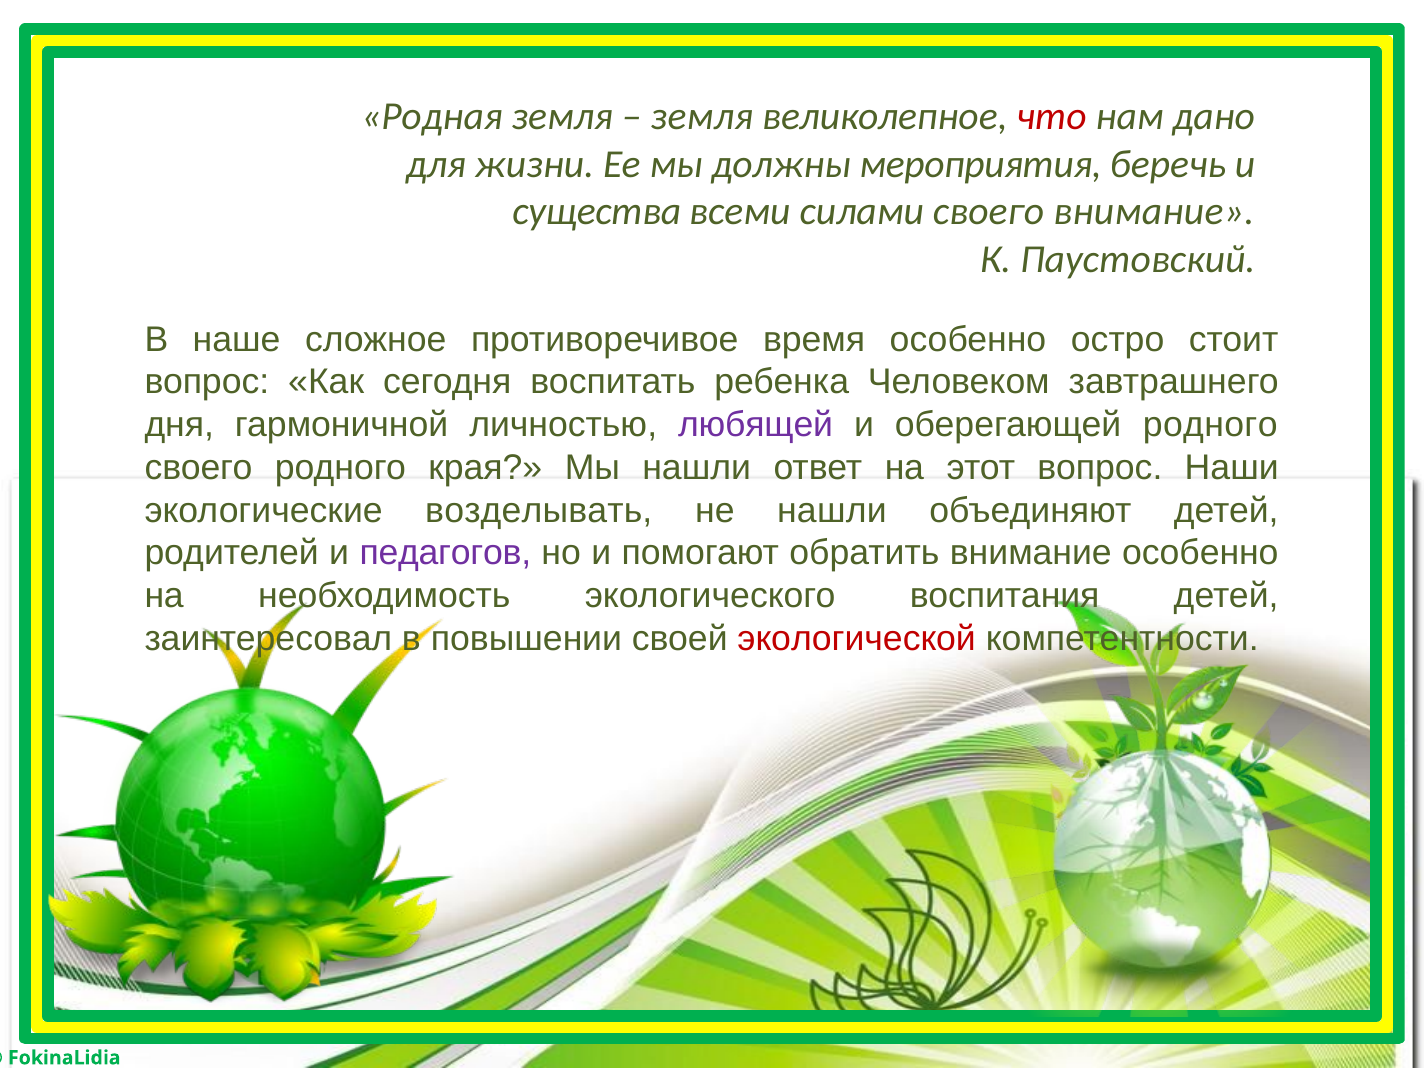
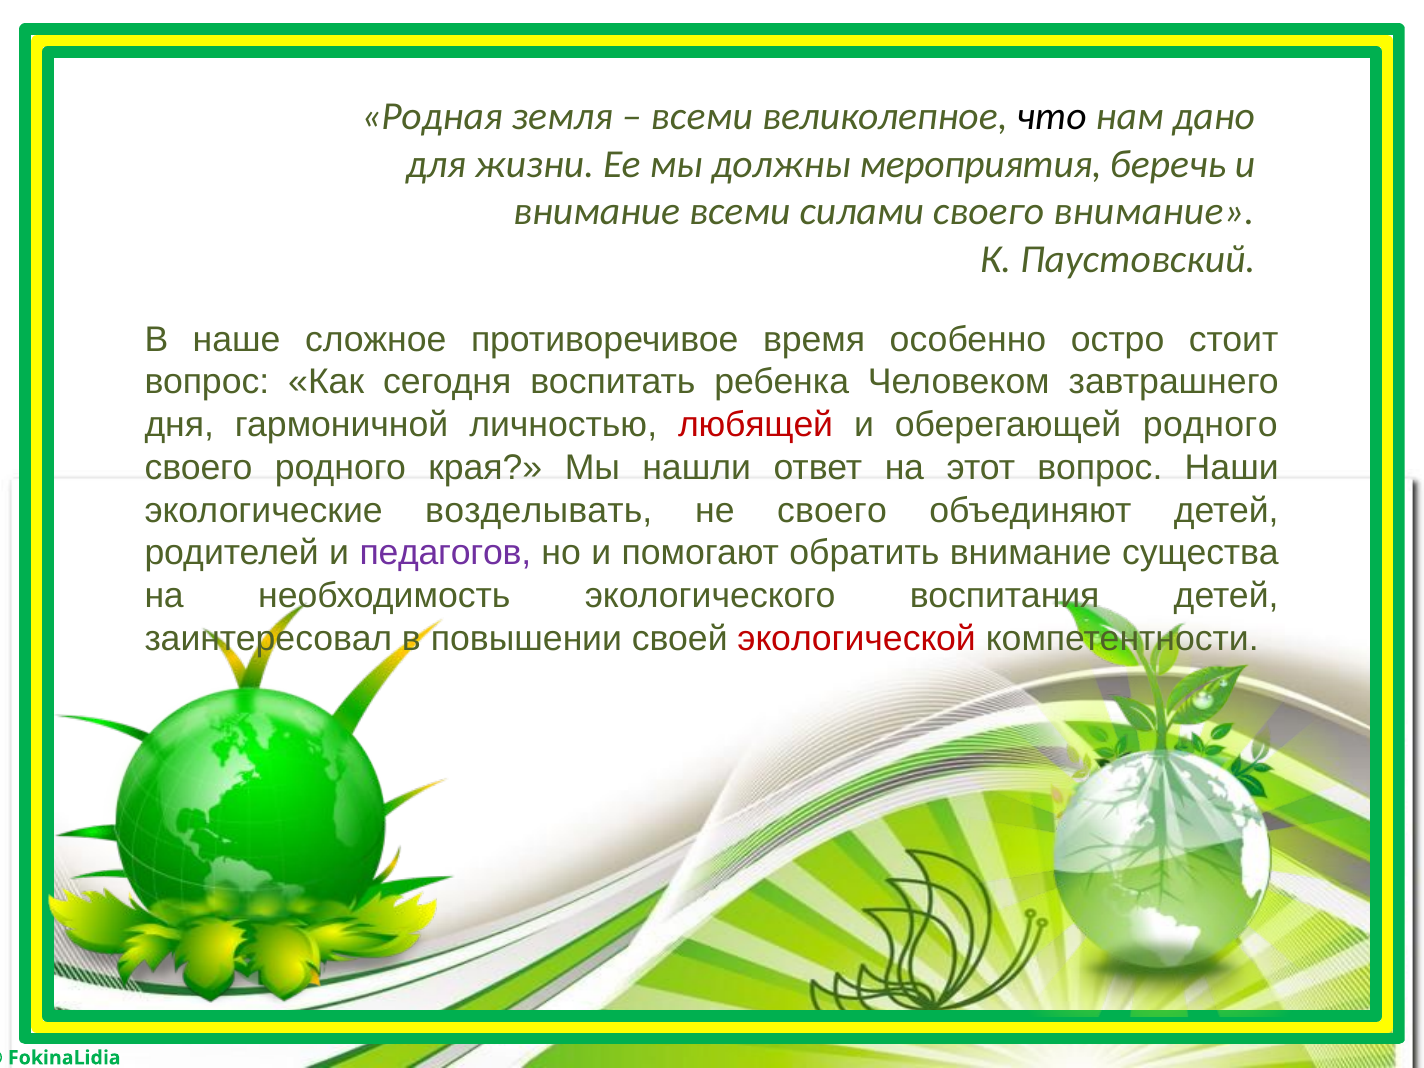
земля: земля -> всеми (702, 117)
что colour: red -> black (1052, 117)
существа: существа -> внимание (597, 212)
любящей colour: purple -> red (756, 425)
не нашли: нашли -> своего (832, 510)
внимание особенно: особенно -> существа (1200, 553)
